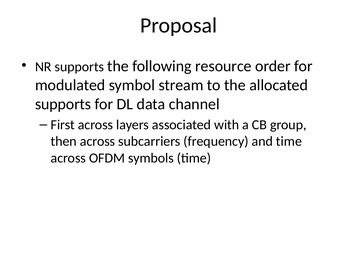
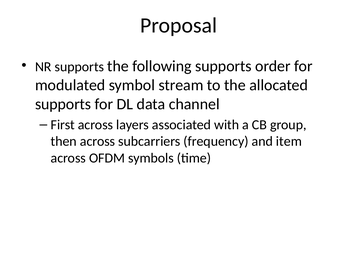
following resource: resource -> supports (223, 66)
and time: time -> item (289, 141)
